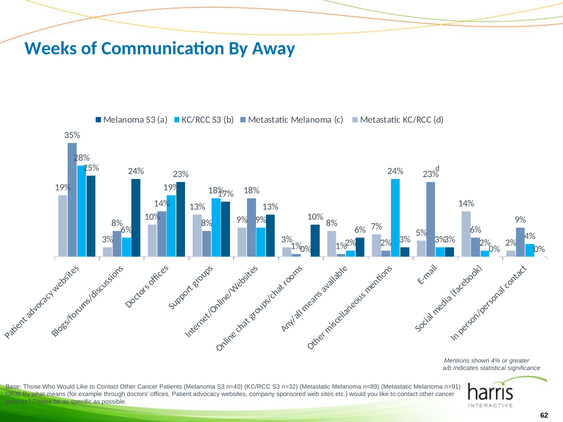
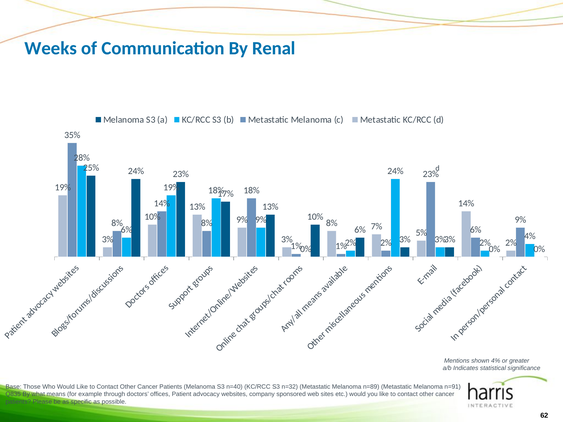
Away: Away -> Renal (274, 48)
